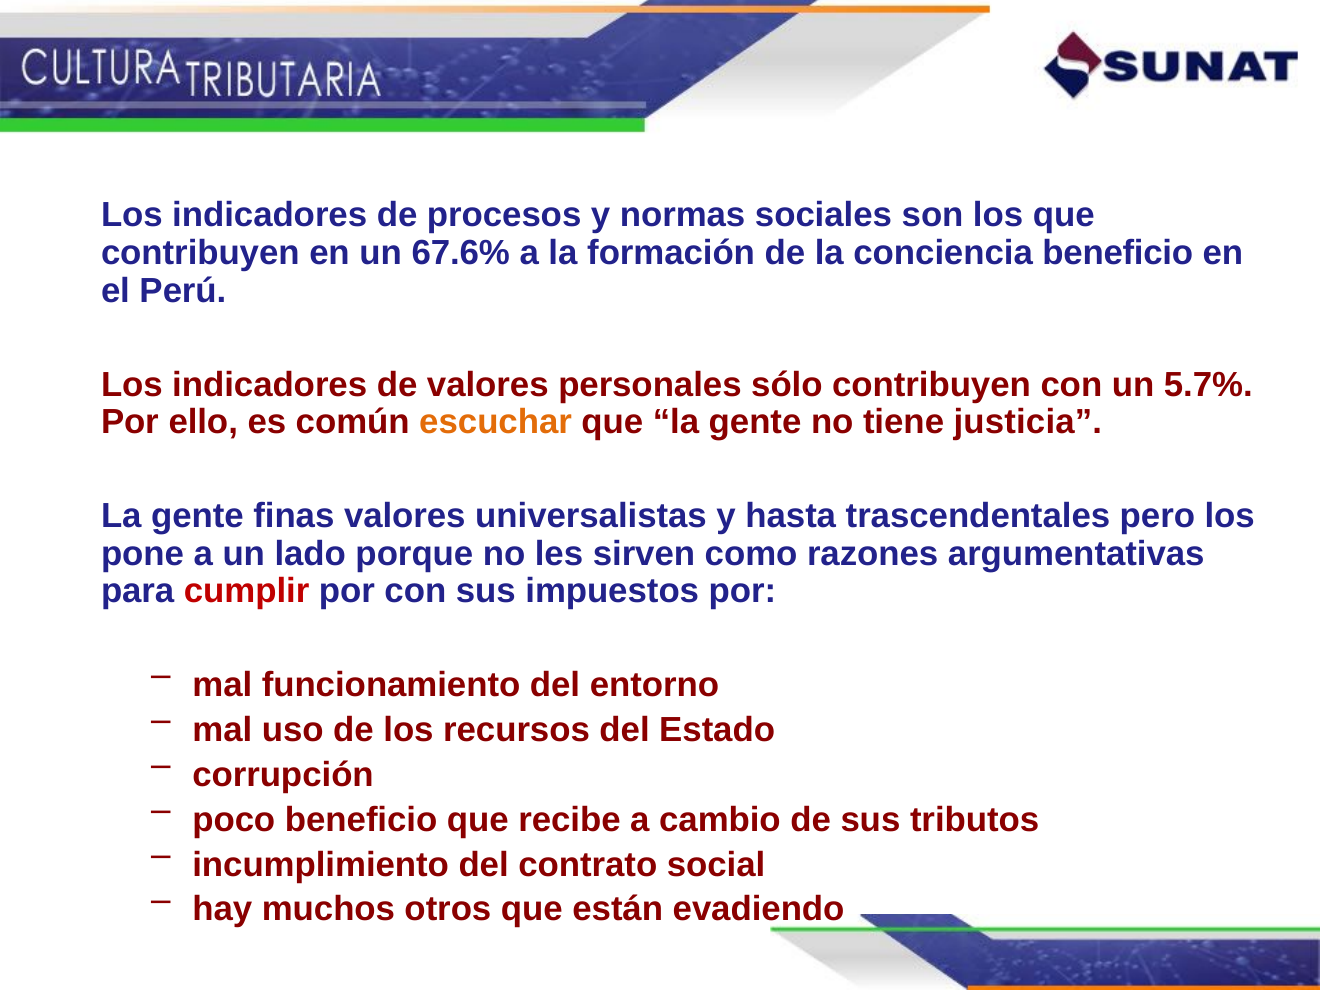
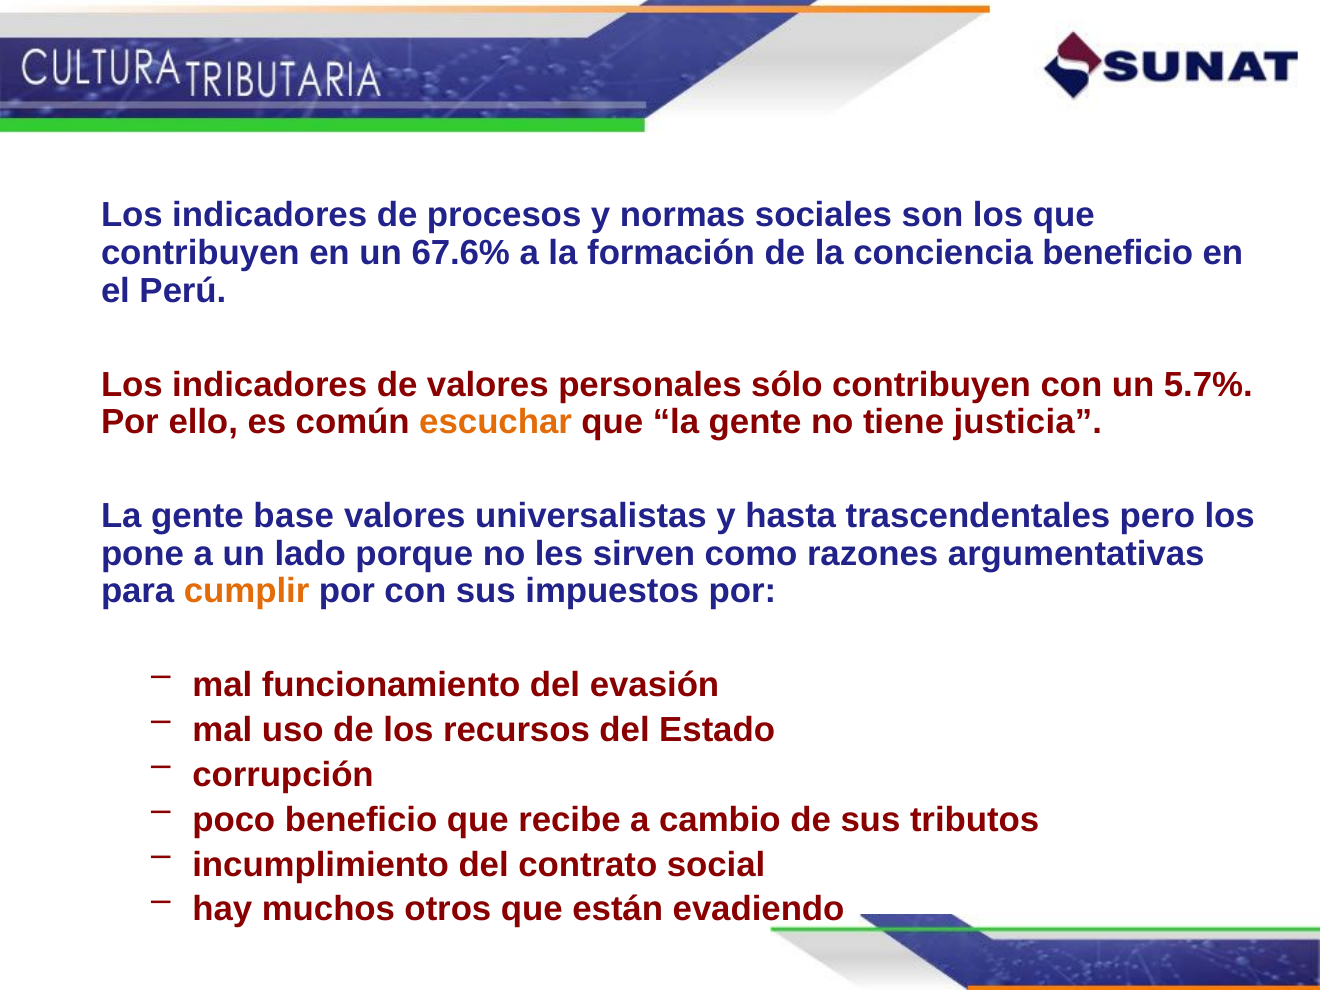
finas: finas -> base (294, 516)
cumplir colour: red -> orange (247, 591)
entorno: entorno -> evasión (654, 685)
